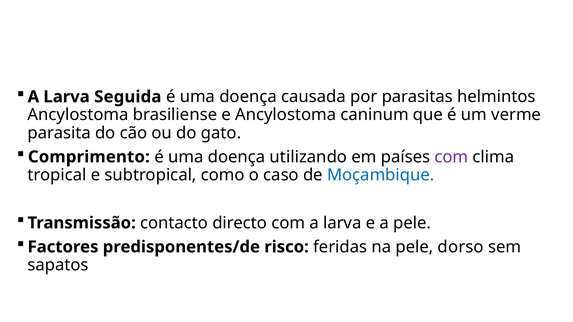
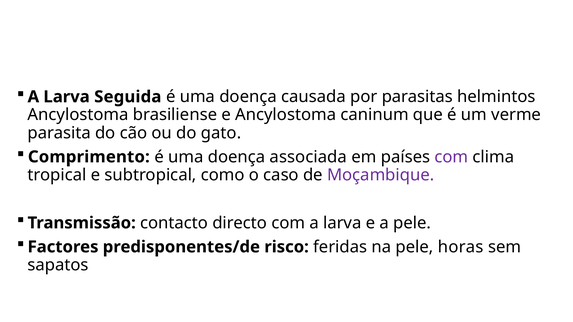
utilizando: utilizando -> associada (308, 157)
Moçambique colour: blue -> purple (381, 175)
dorso: dorso -> horas (461, 247)
